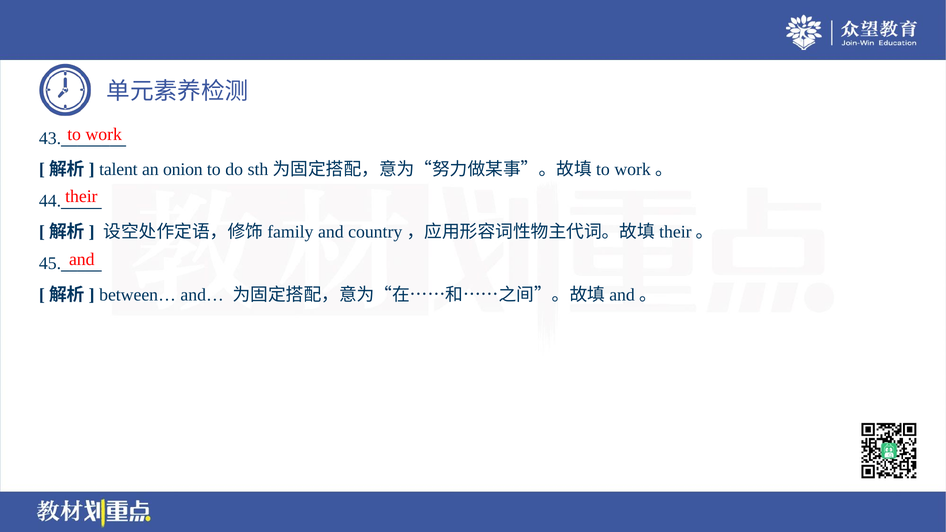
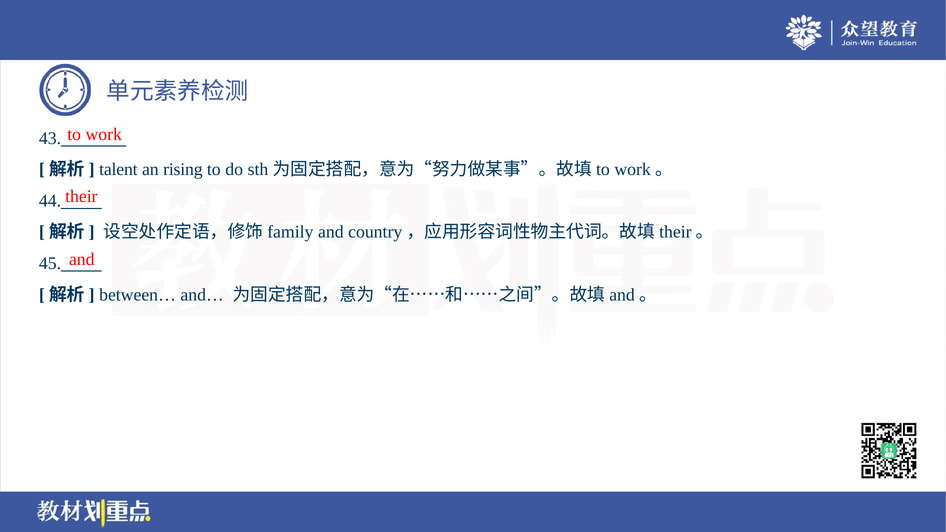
onion: onion -> rising (183, 169)
